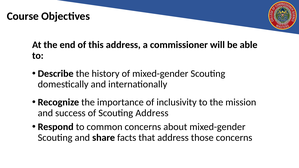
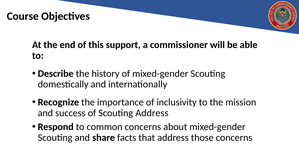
this address: address -> support (123, 45)
